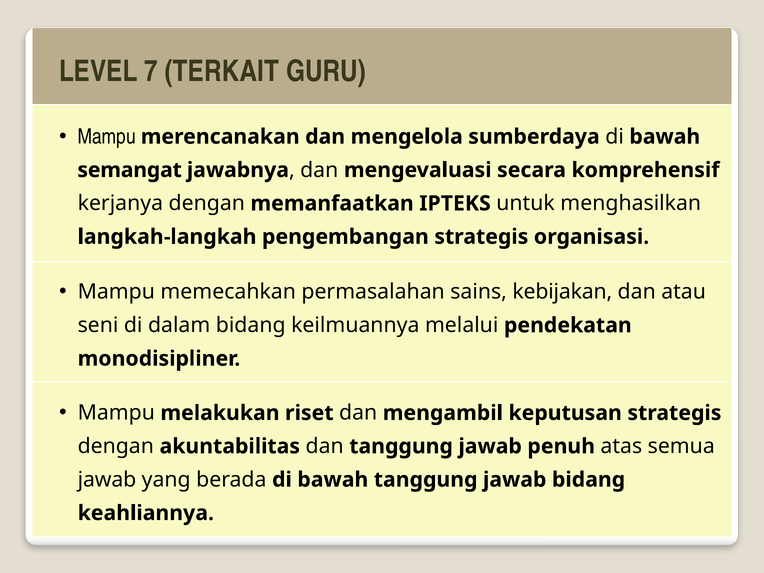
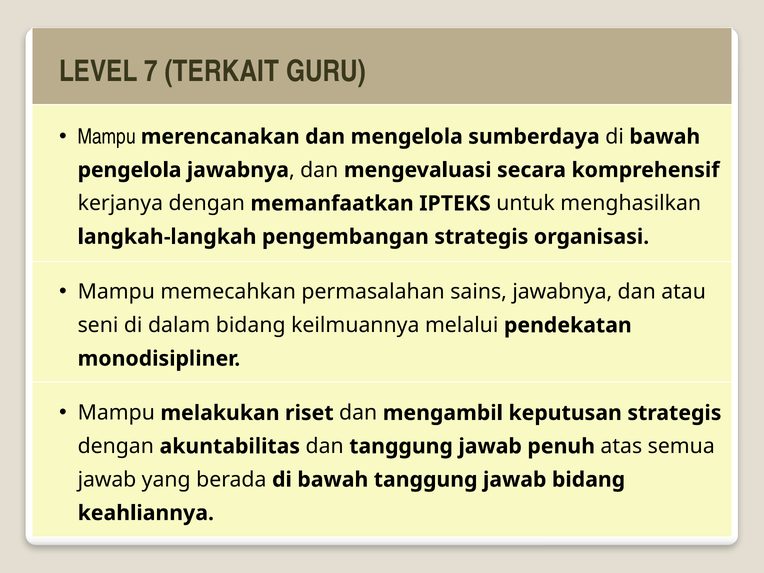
semangat: semangat -> pengelola (130, 170)
sains kebijakan: kebijakan -> jawabnya (562, 292)
